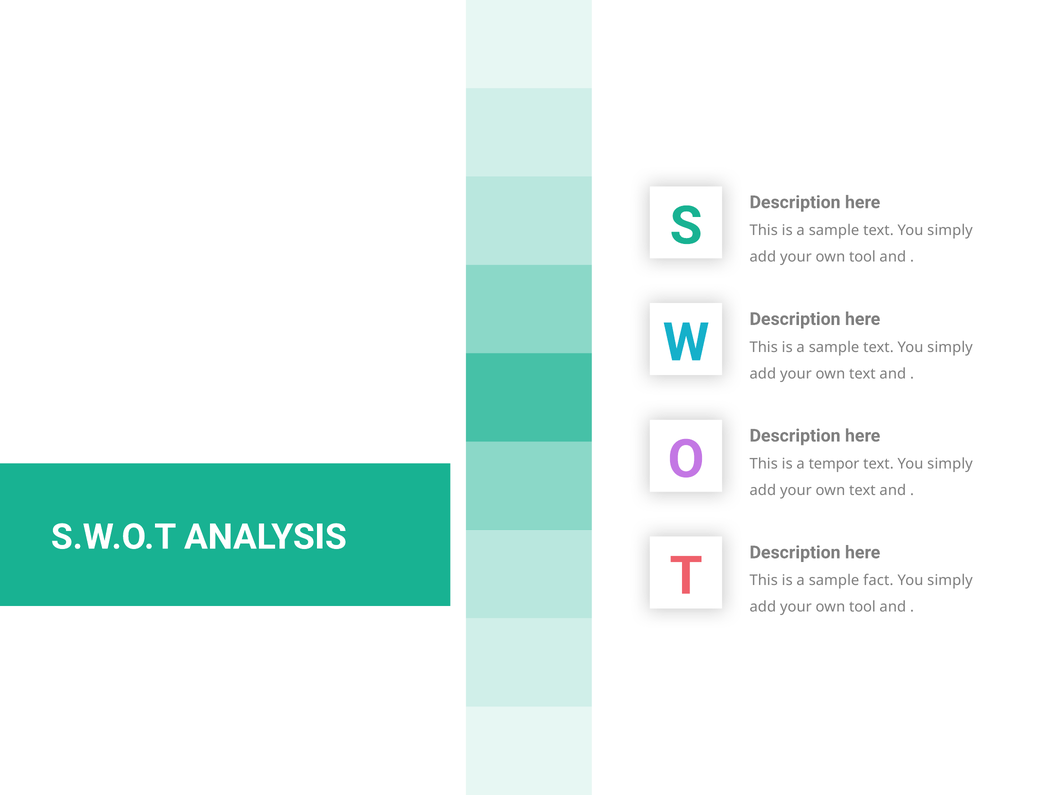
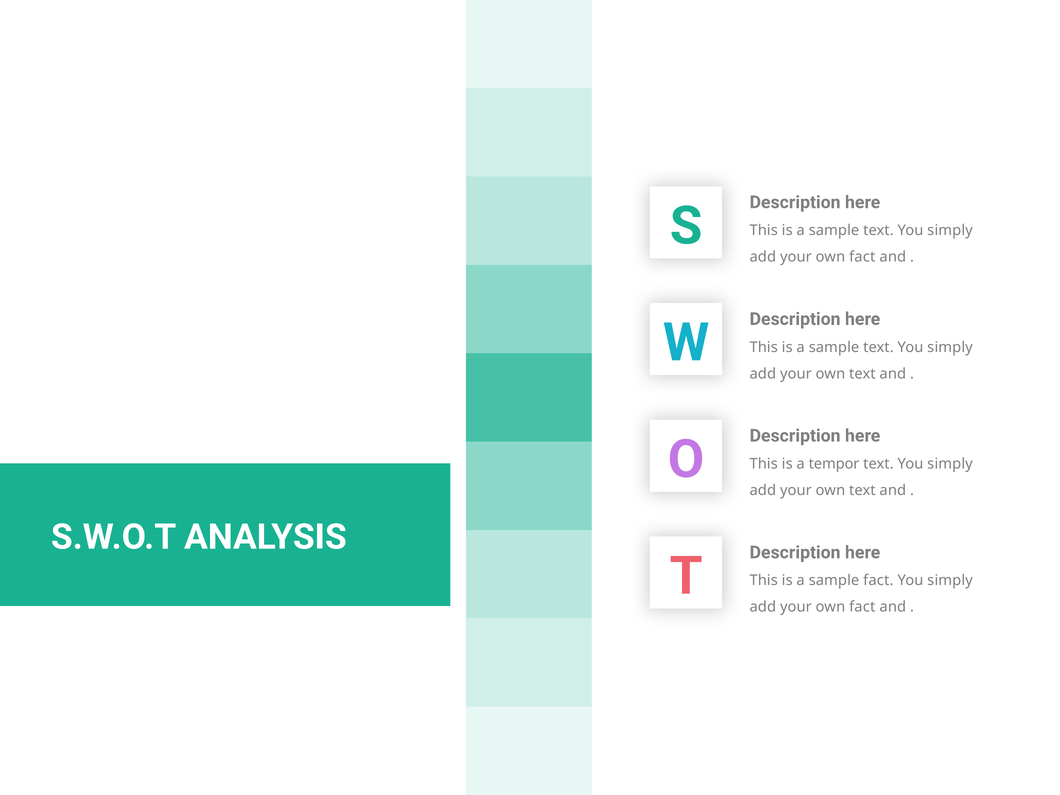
tool: tool -> fact (862, 257)
tool: tool -> fact (862, 607)
